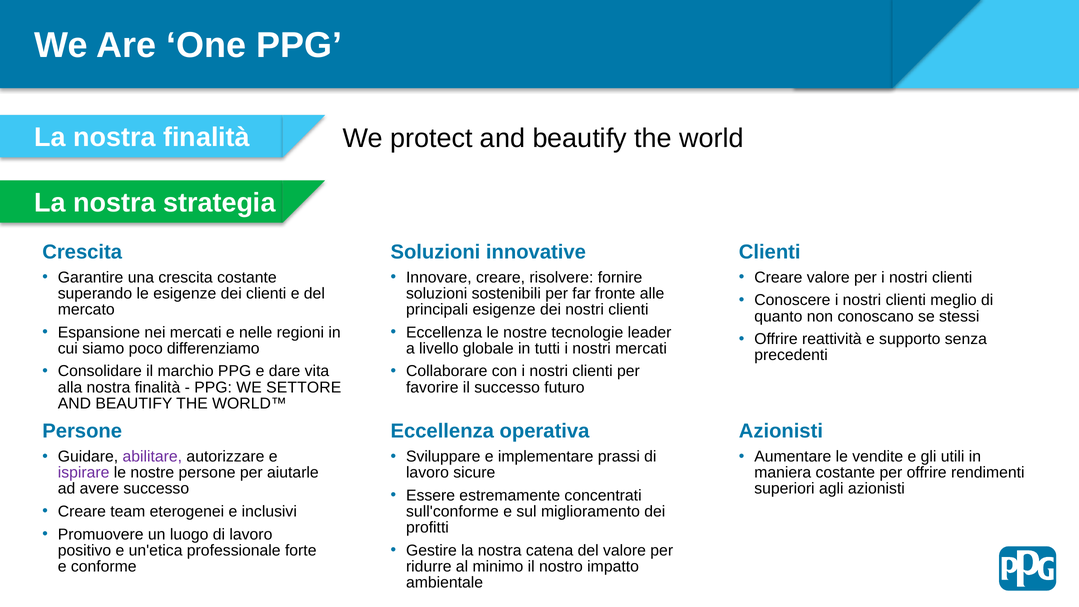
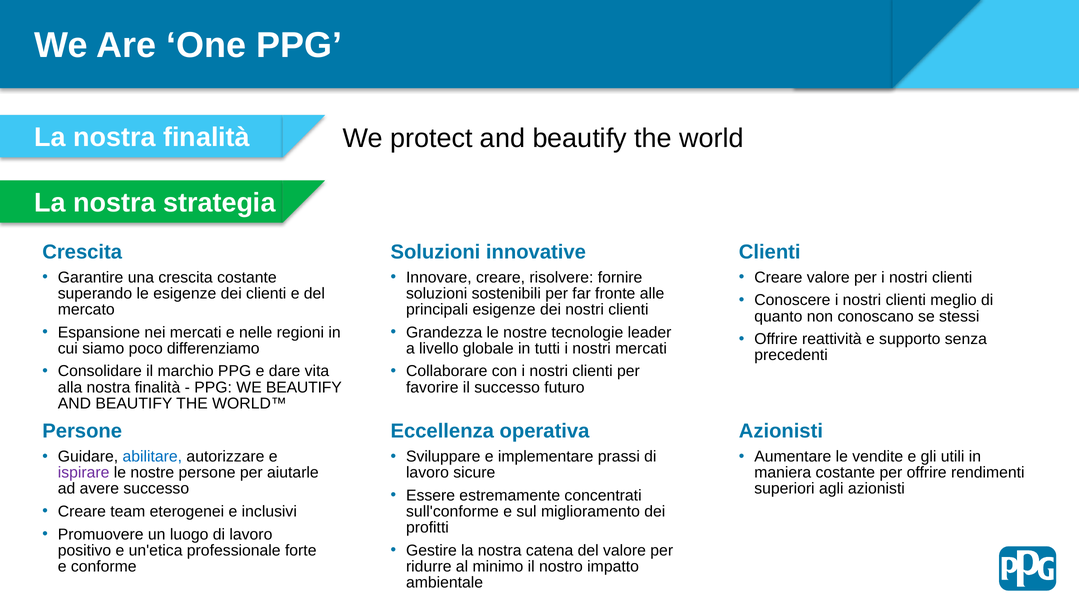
Eccellenza: Eccellenza -> Grandezza (444, 332)
WE SETTORE: SETTORE -> BEAUTIFY (304, 387)
abilitare colour: purple -> blue (152, 457)
